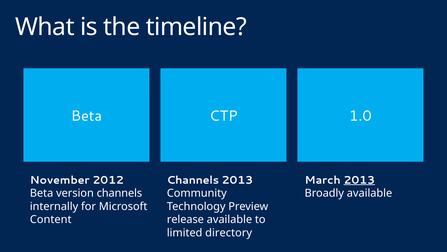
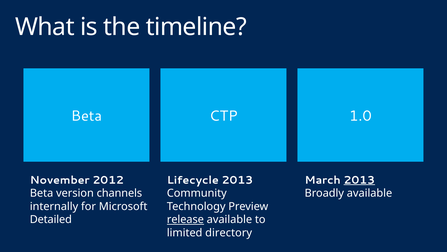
Channels: Channels -> Lifecycle (193, 180)
Content: Content -> Detailed (51, 219)
release underline: none -> present (185, 219)
